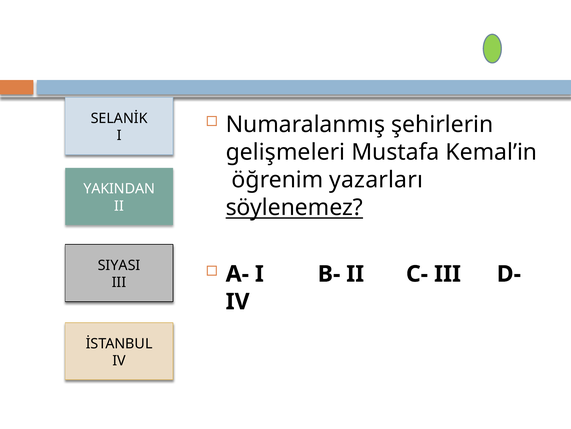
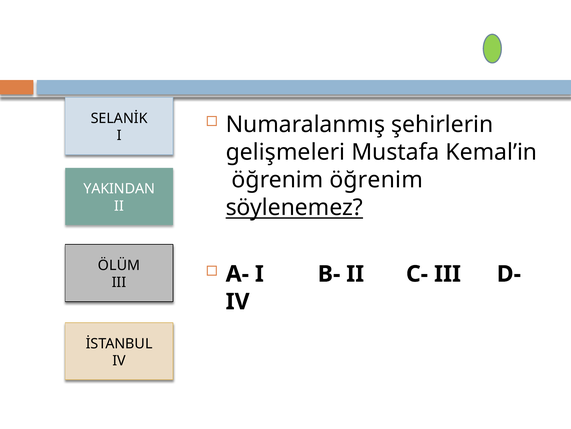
öğrenim yazarları: yazarları -> öğrenim (376, 180)
SIYASI: SIYASI -> ÖLÜM (119, 265)
